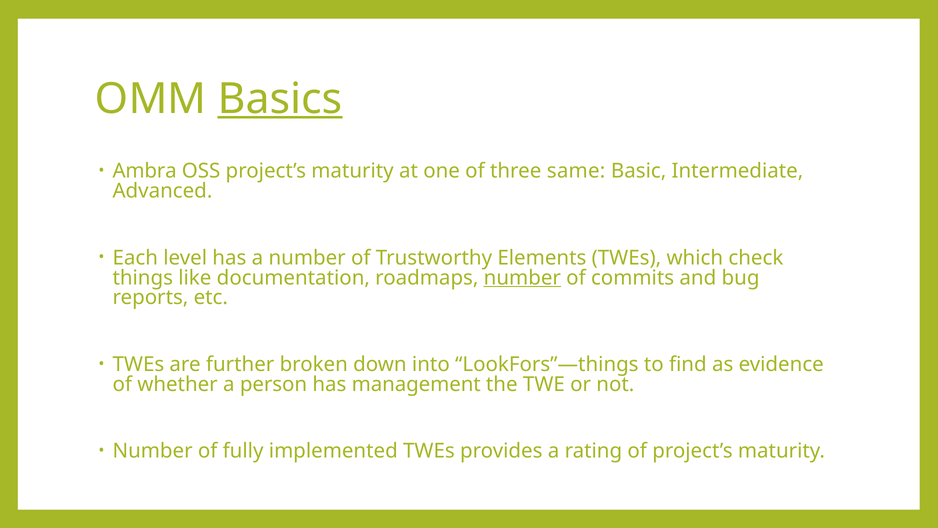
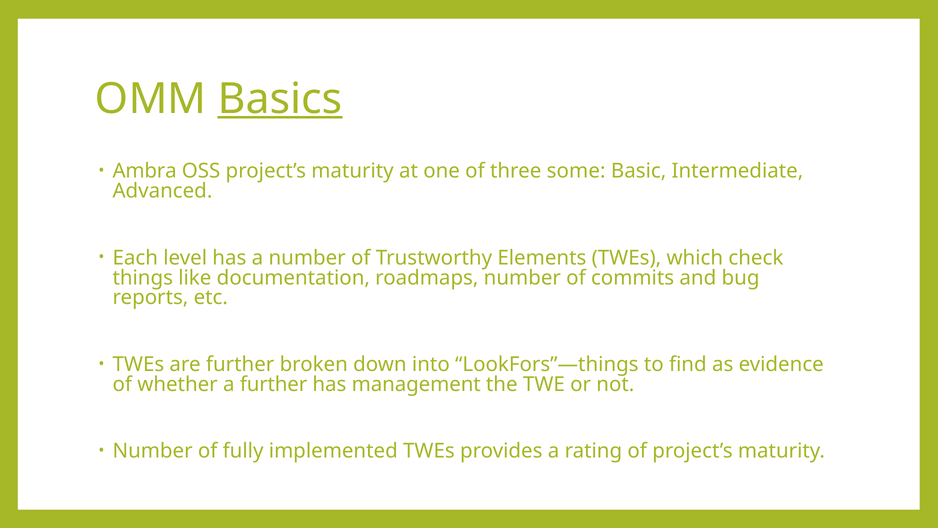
same: same -> some (576, 171)
number underline: present -> none (522, 278)
a person: person -> further (274, 384)
